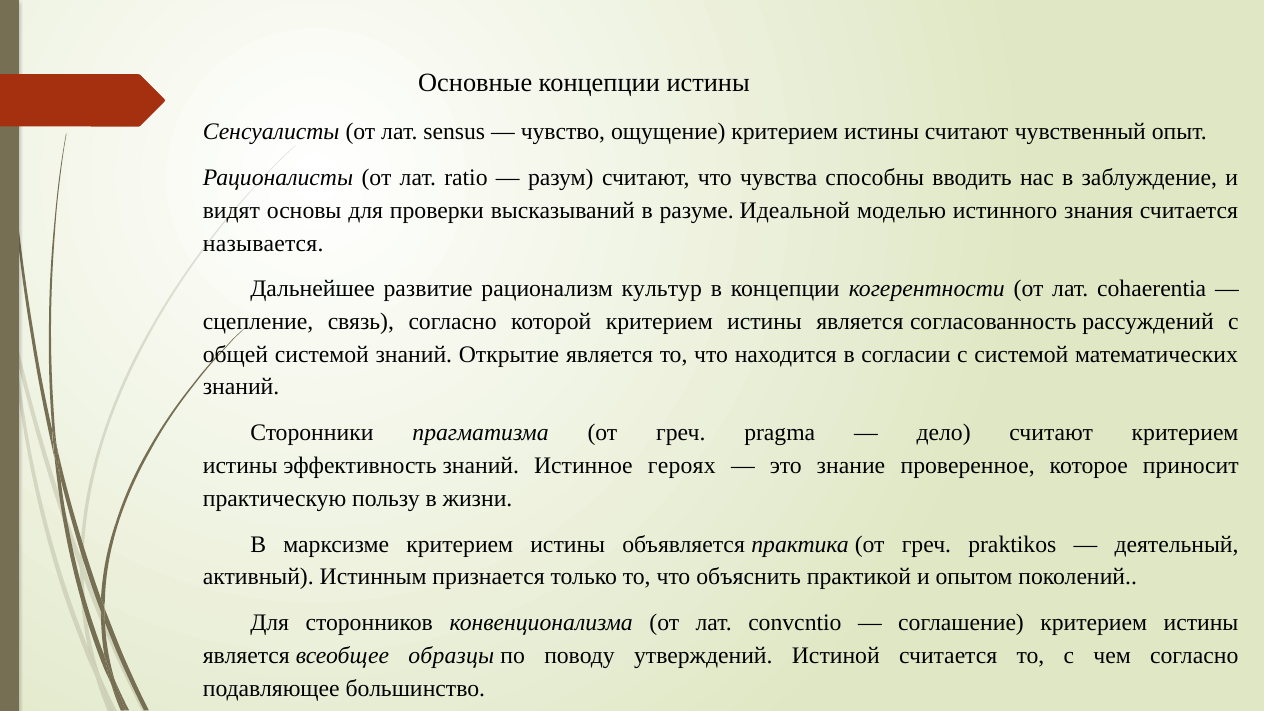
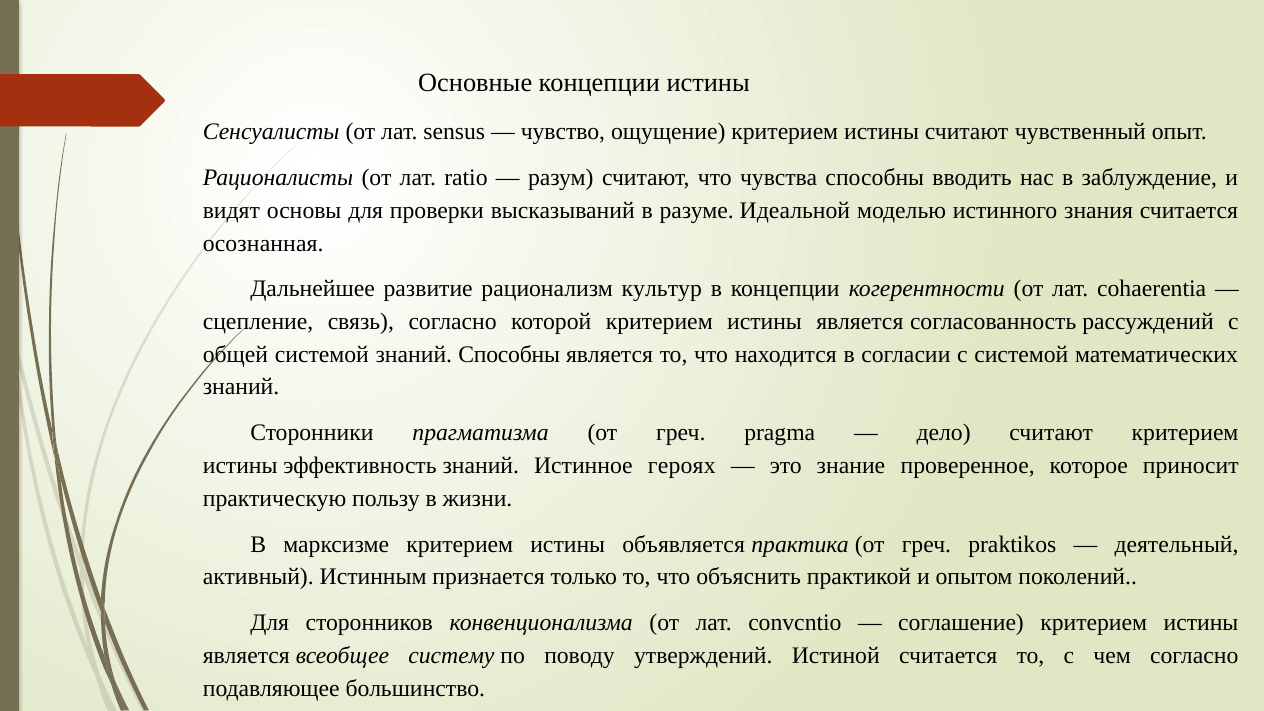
называется: называется -> осознанная (263, 243)
знаний Открытие: Открытие -> Способны (509, 354)
образцы: образцы -> систему (451, 656)
